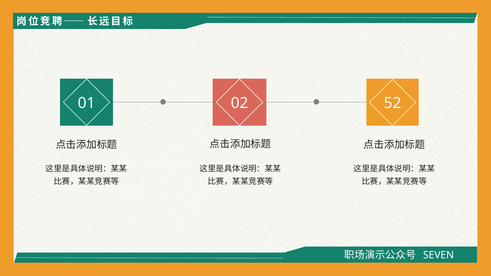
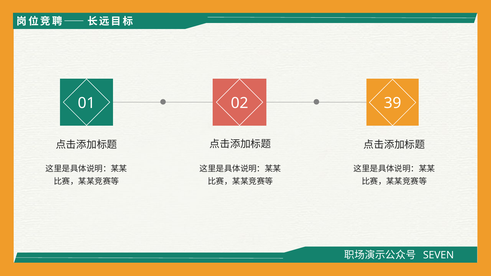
52: 52 -> 39 (393, 103)
